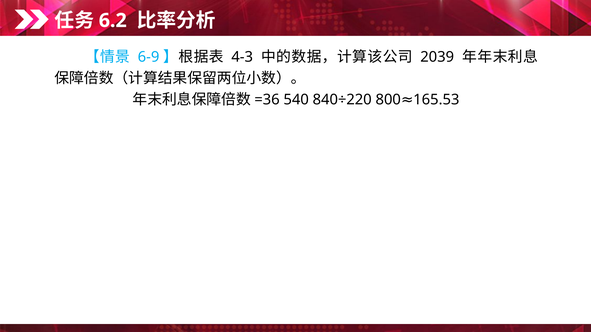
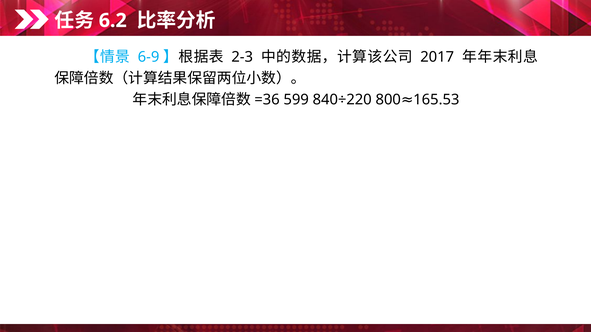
4-3: 4-3 -> 2-3 (242, 57)
2039: 2039 -> 2017 (437, 57)
540: 540 -> 599 (296, 100)
